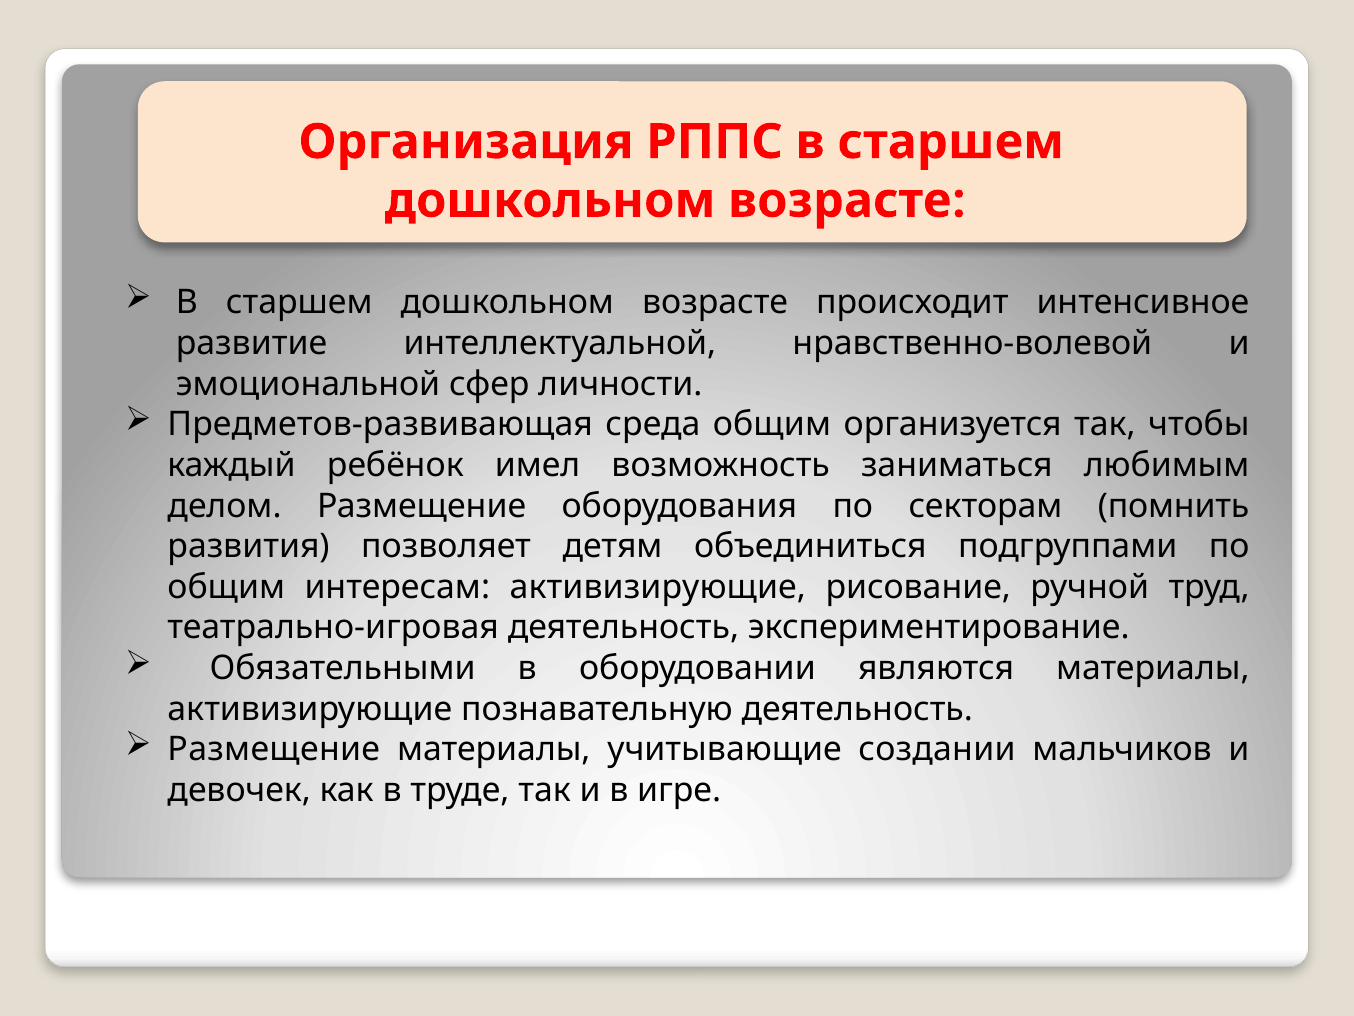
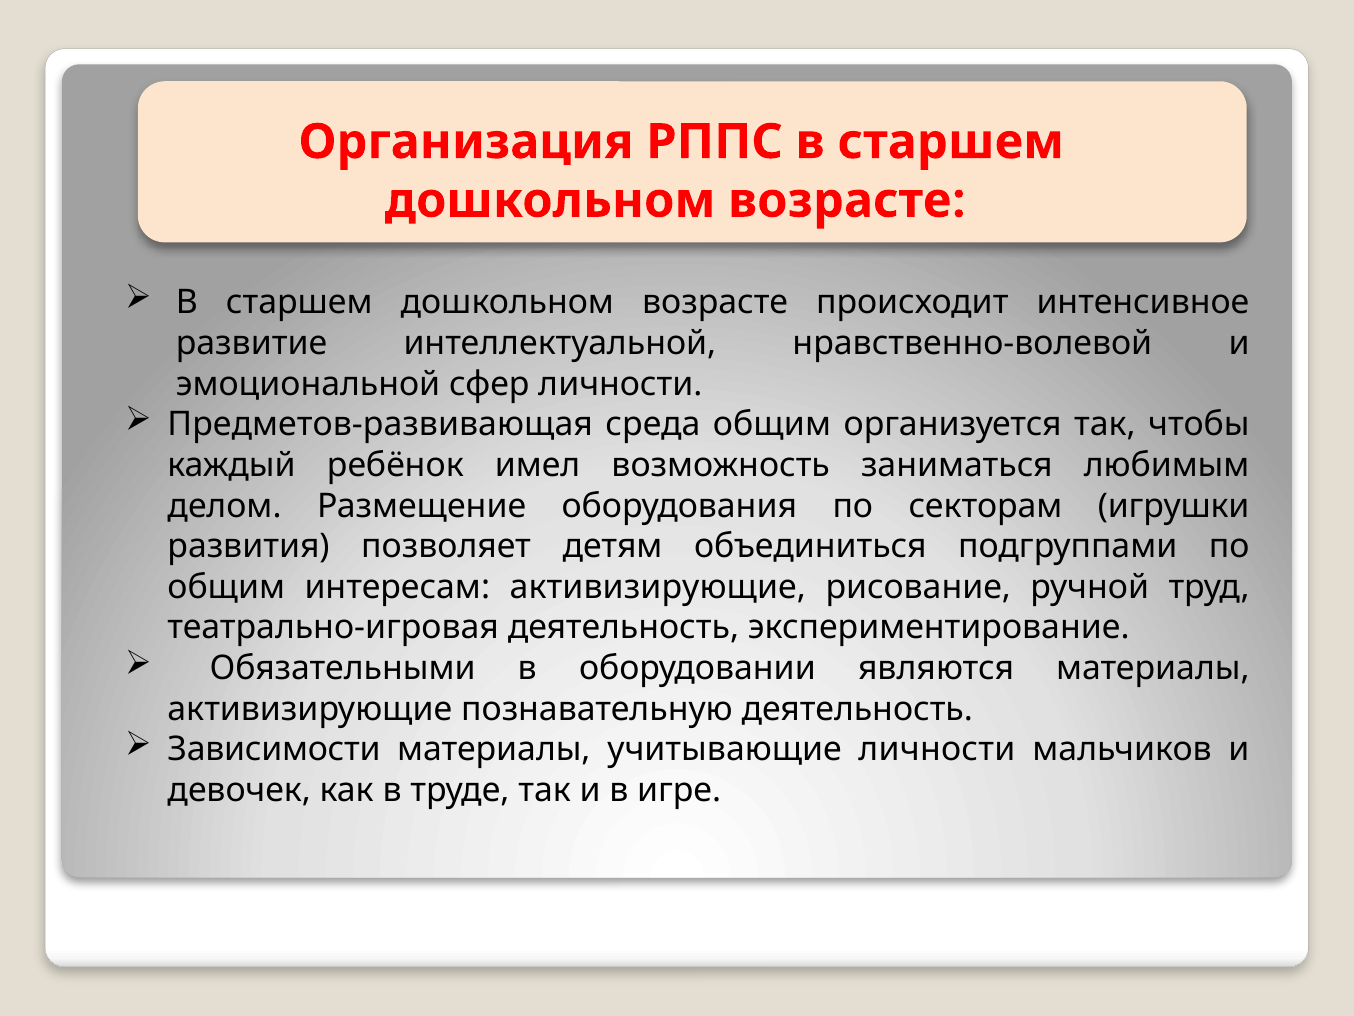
помнить: помнить -> игрушки (1174, 506)
Размещение: Размещение -> Зависимости (274, 749)
учитывающие создании: создании -> личности (937, 749)
